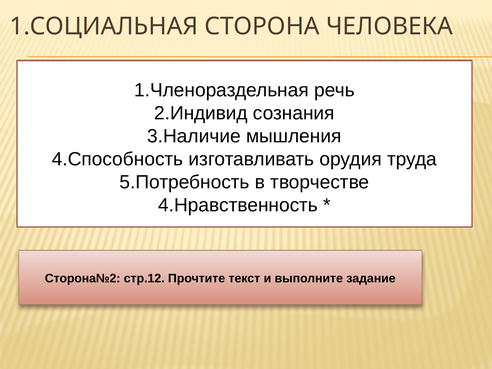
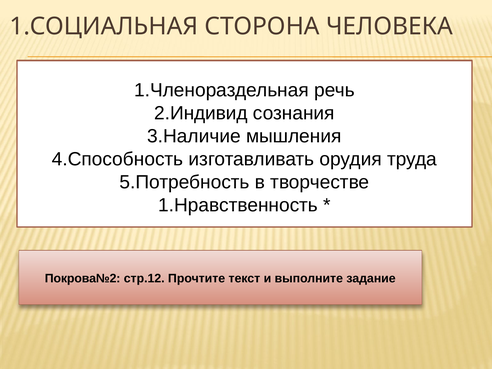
4.Нравственность: 4.Нравственность -> 1.Нравственность (238, 205)
Сторона№2: Сторона№2 -> Покрова№2 (83, 278)
